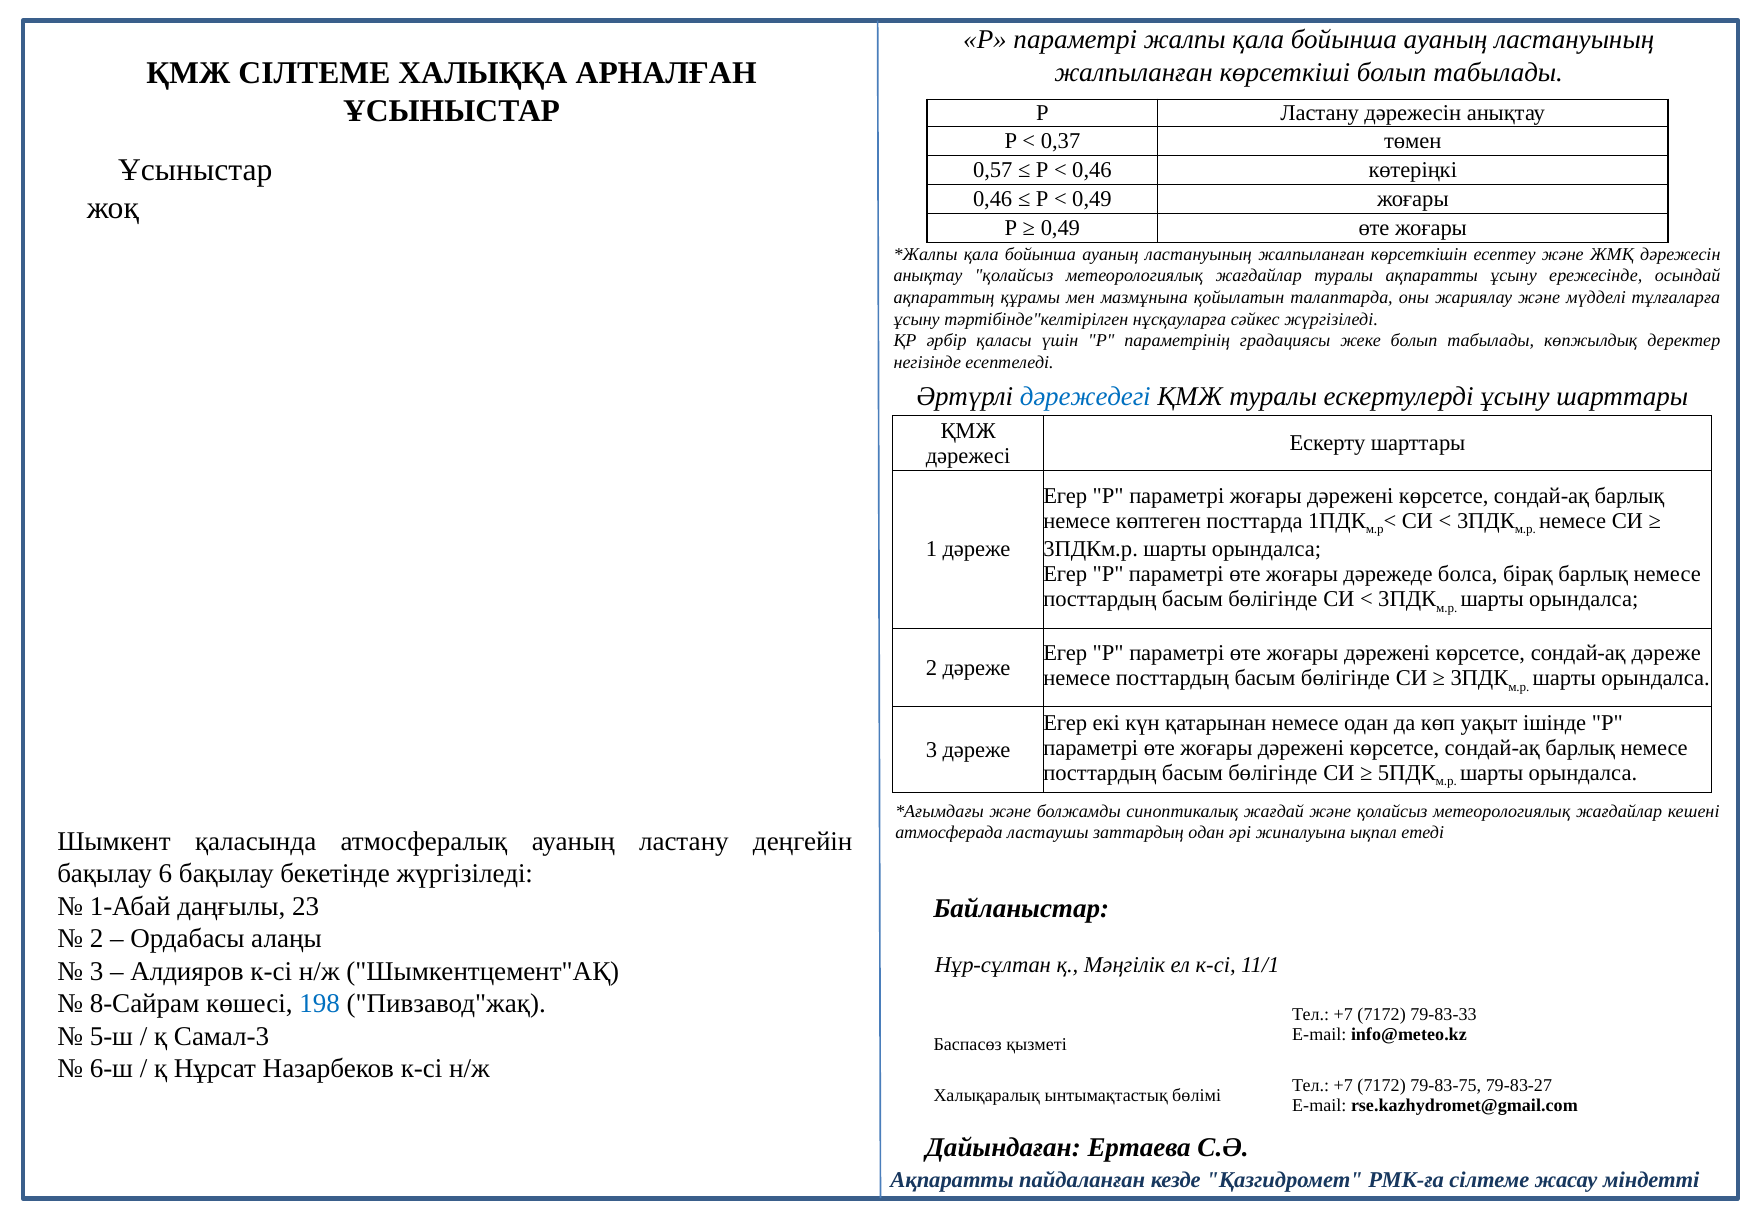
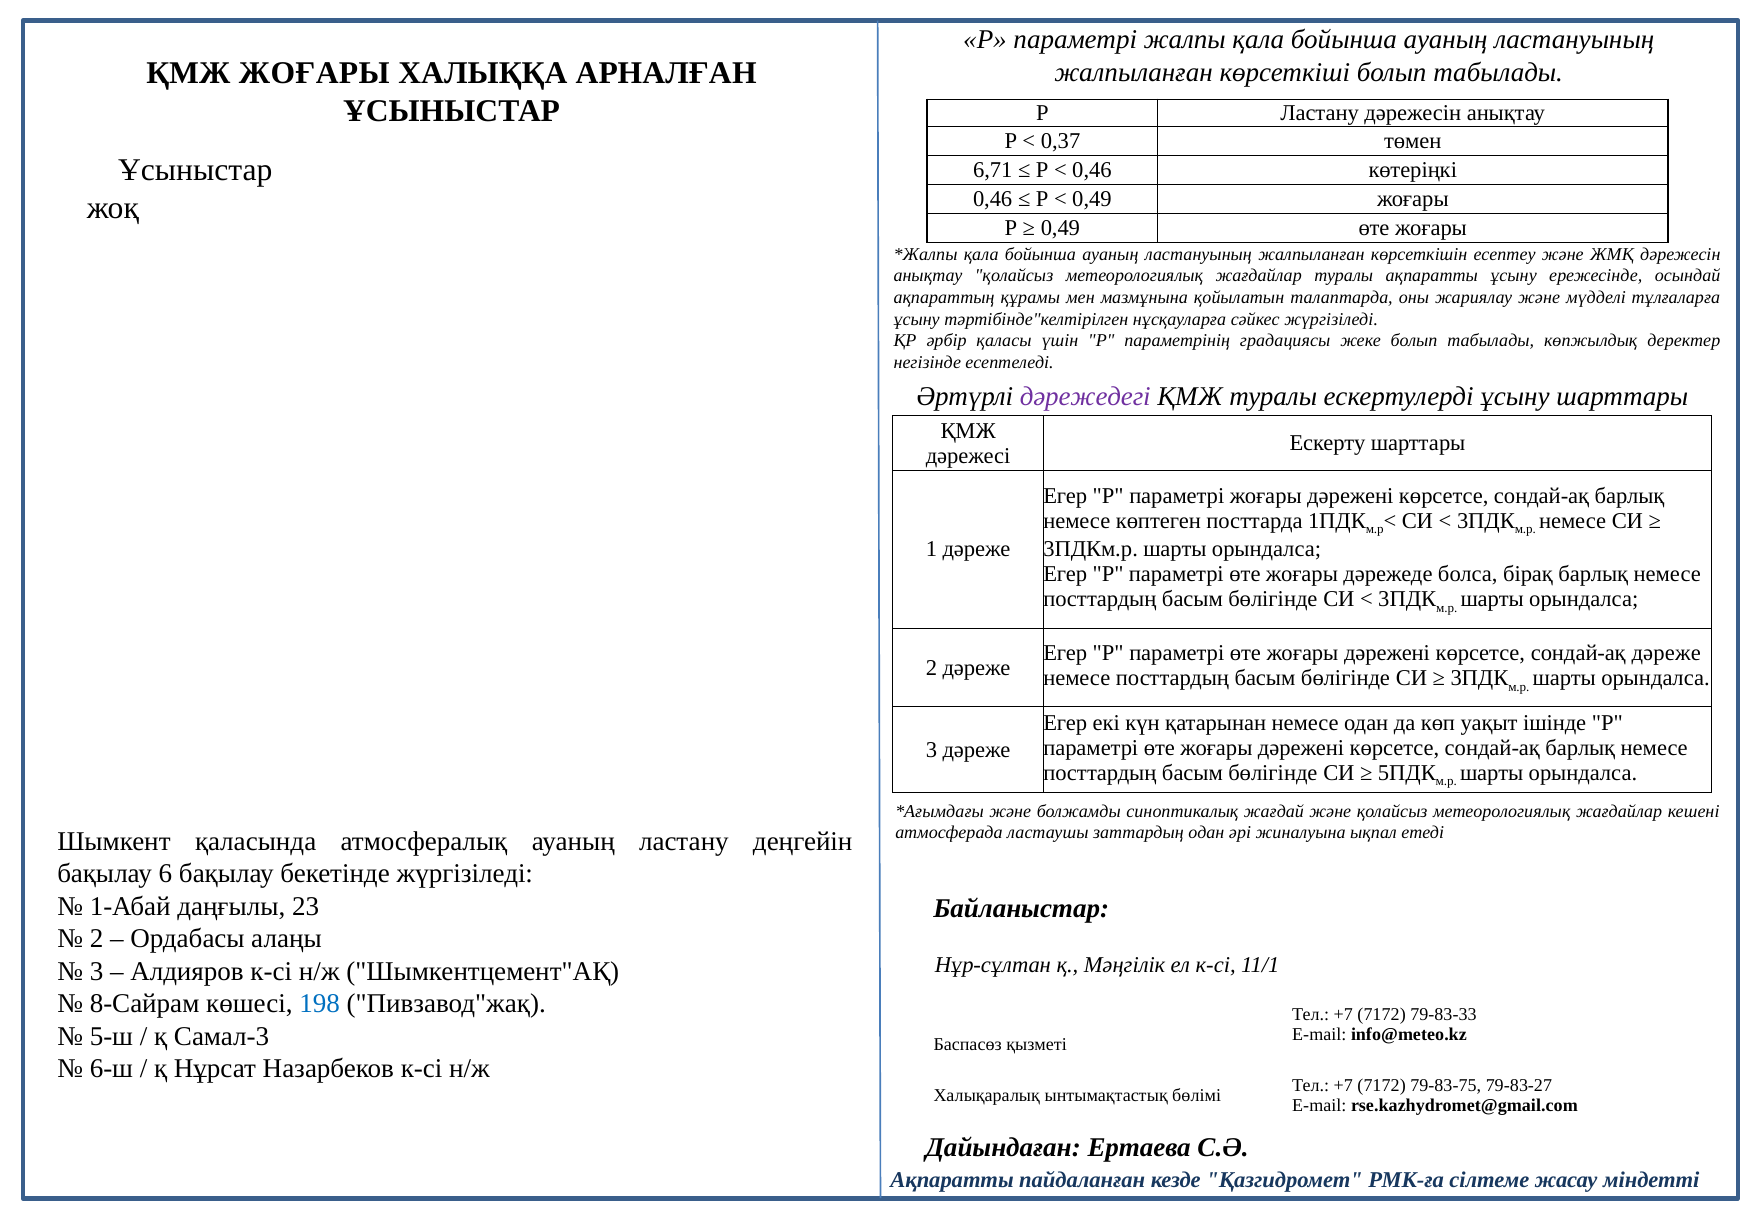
ҚМЖ СІЛТЕМЕ: СІЛТЕМЕ -> ЖОҒАРЫ (314, 73)
0,57: 0,57 -> 6,71 (993, 170)
дәрежедегі colour: blue -> purple (1085, 397)
